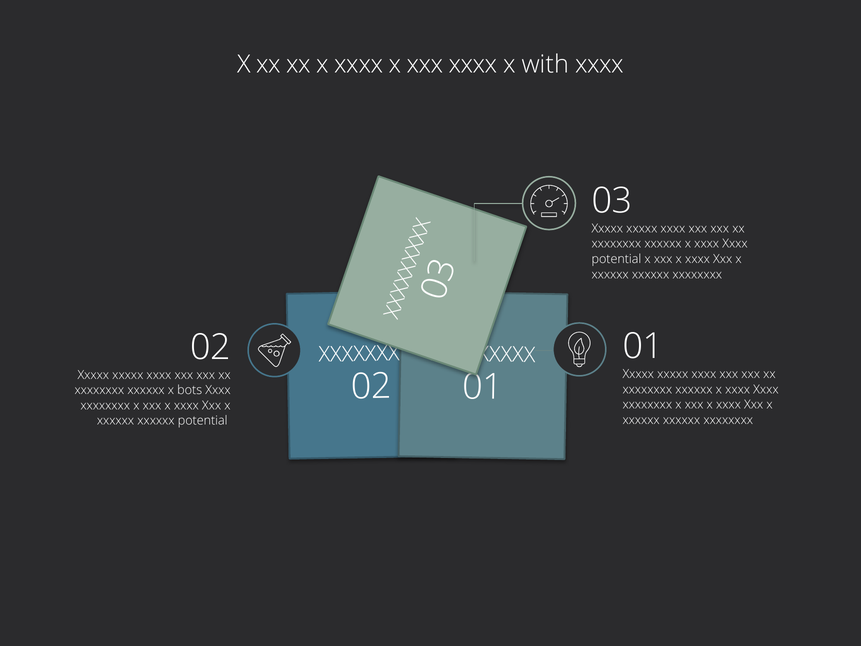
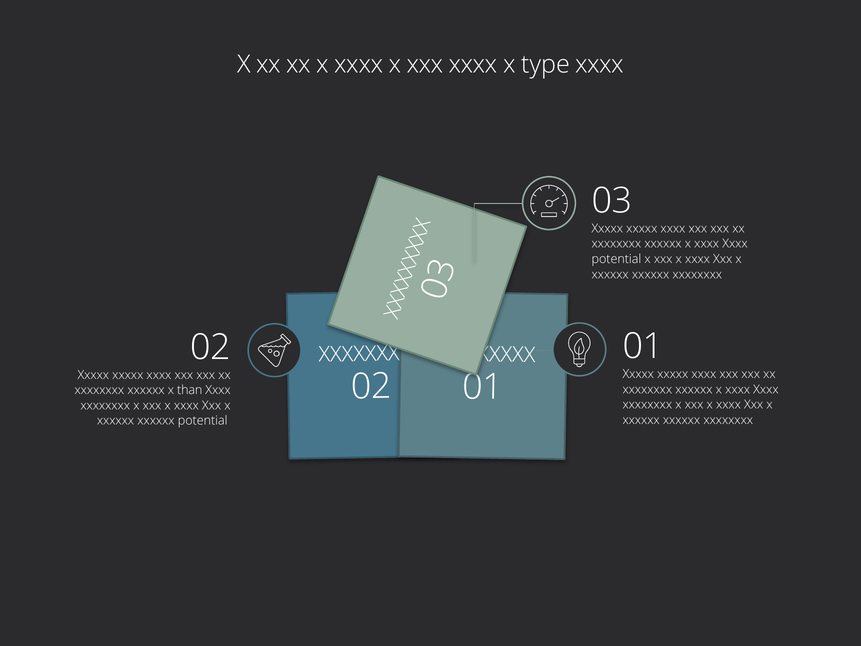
with: with -> type (546, 64)
bots: bots -> than (190, 390)
